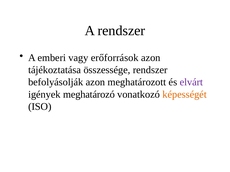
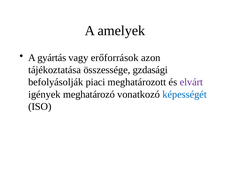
A rendszer: rendszer -> amelyek (121, 31)
emberi: emberi -> gyártás (52, 58)
összessége rendszer: rendszer -> gzdasági (150, 70)
befolyásolják azon: azon -> piaci (95, 82)
képességét colour: orange -> blue (185, 95)
